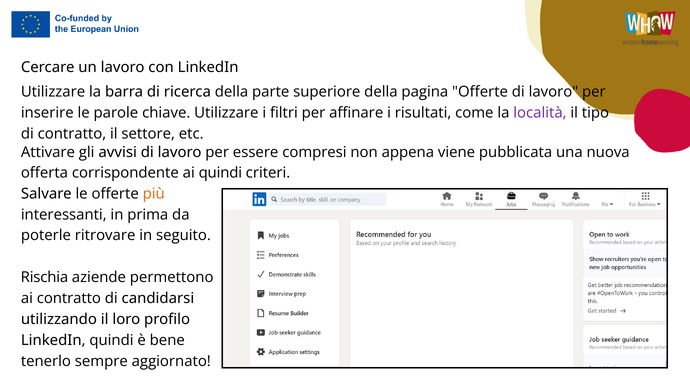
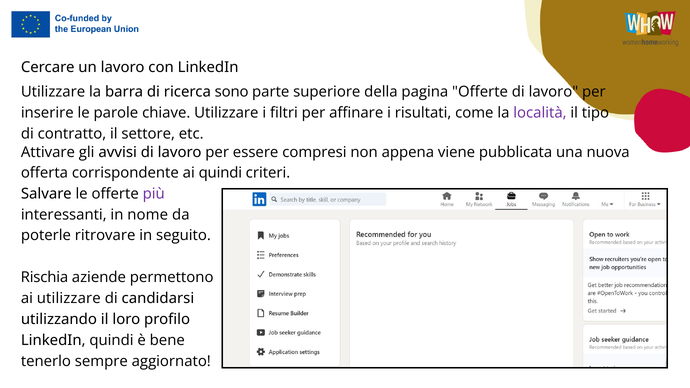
ricerca della: della -> sono (232, 92)
più colour: orange -> purple (154, 194)
prima: prima -> nome (148, 215)
ai contratto: contratto -> utilizzare (69, 298)
